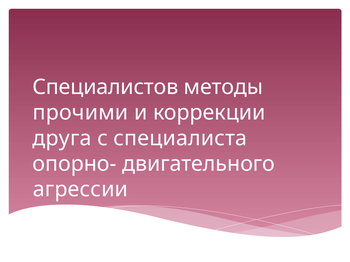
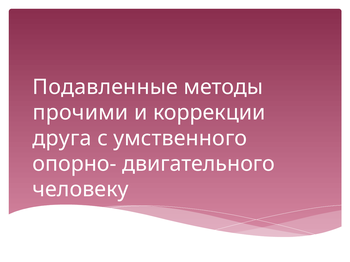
Специалистов: Специалистов -> Подавленные (105, 87)
специалиста: специалиста -> умственного (180, 138)
агрессии: агрессии -> человеку (81, 190)
